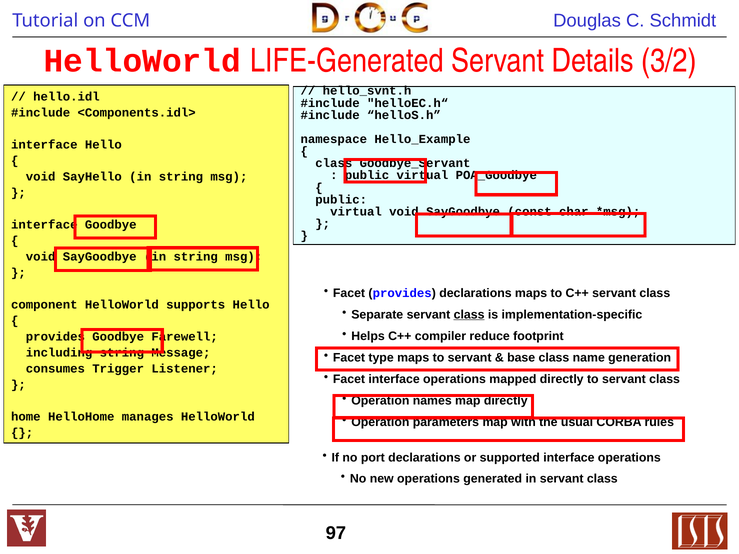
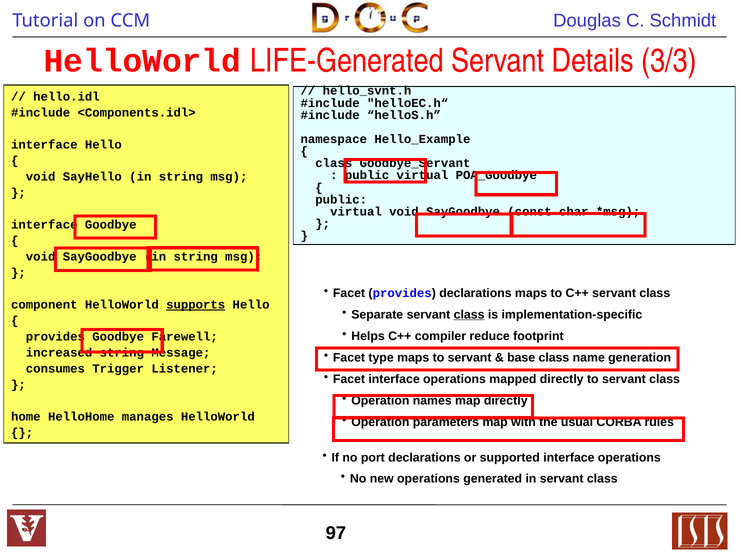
3/2: 3/2 -> 3/3 (669, 61)
supports underline: none -> present (196, 305)
including: including -> increased (59, 353)
